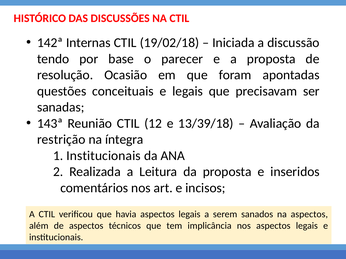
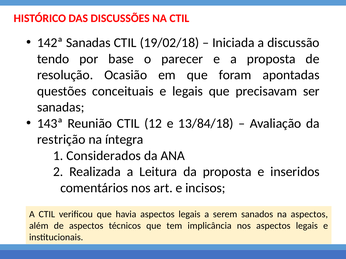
142ª Internas: Internas -> Sanadas (88, 43)
13/39/18: 13/39/18 -> 13/84/18 (206, 124)
Institucionais: Institucionais -> Considerados (104, 156)
